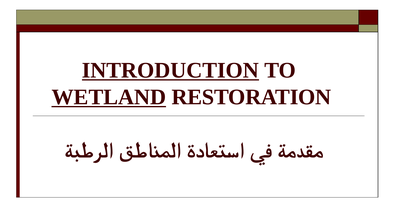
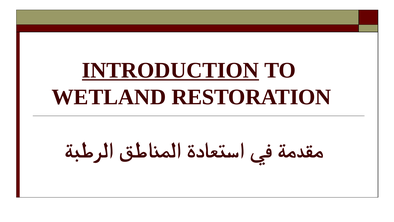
WETLAND underline: present -> none (109, 97)
